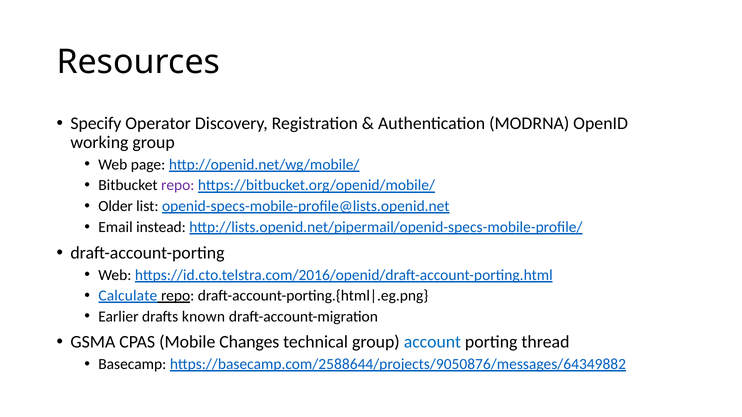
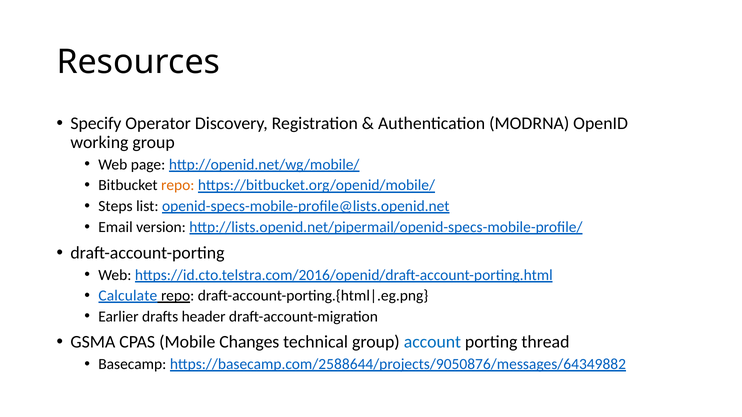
repo colour: purple -> orange (178, 186)
Older: Older -> Steps (115, 206)
instead: instead -> version (161, 227)
known: known -> header (204, 317)
